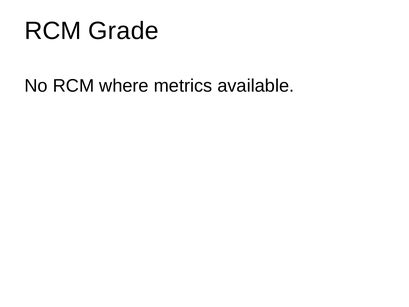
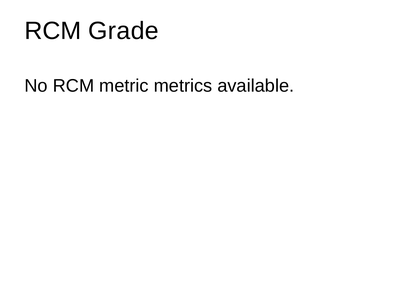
where: where -> metric (124, 86)
